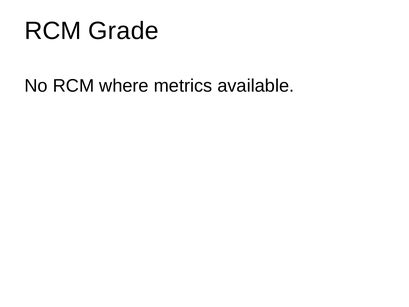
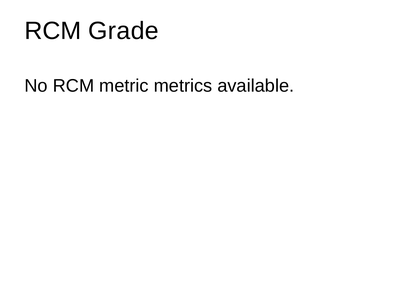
where: where -> metric (124, 86)
